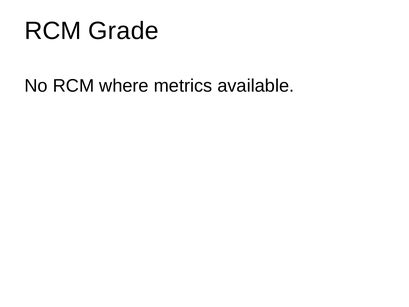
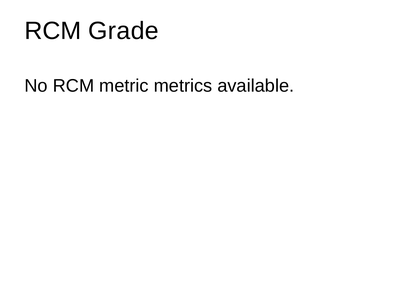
where: where -> metric (124, 86)
